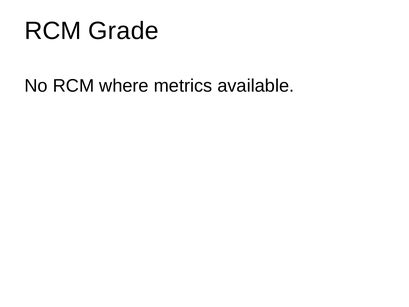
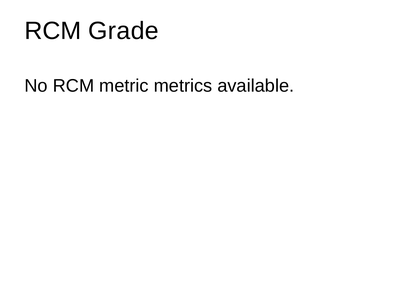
where: where -> metric (124, 86)
